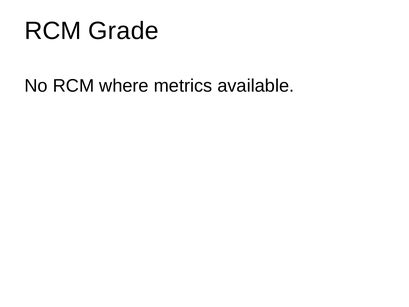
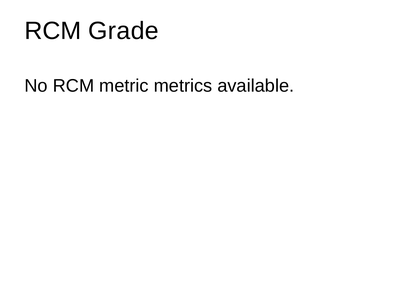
where: where -> metric (124, 86)
